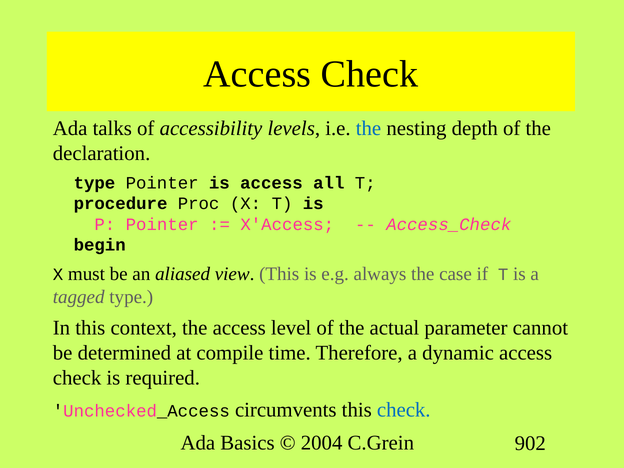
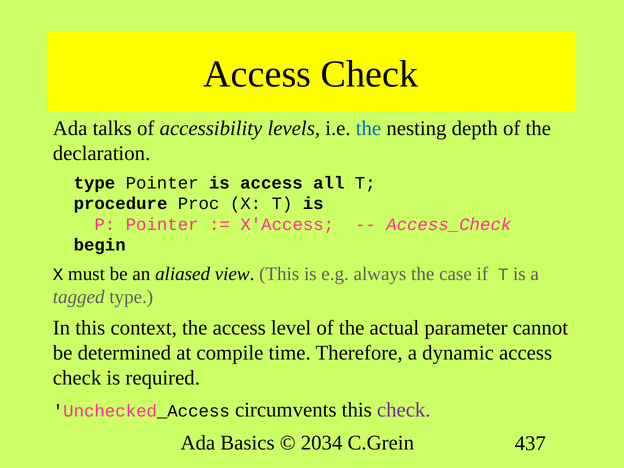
check colour: blue -> purple (404, 410)
2004: 2004 -> 2034 (322, 443)
902: 902 -> 437 (530, 444)
